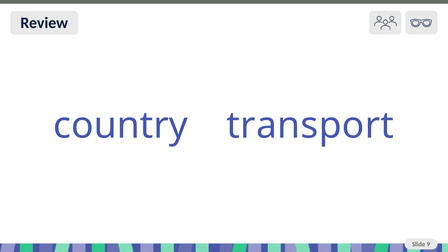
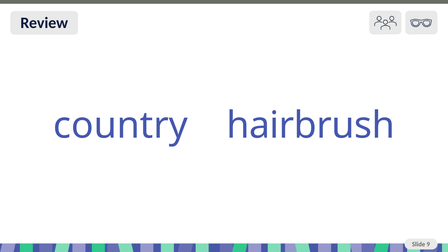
transport: transport -> hairbrush (311, 126)
